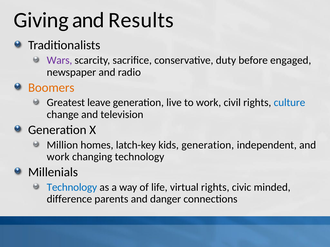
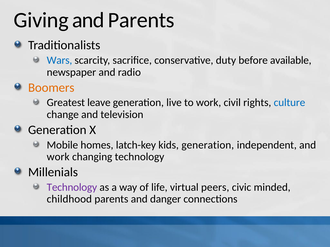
and Results: Results -> Parents (141, 20)
Wars colour: purple -> blue (59, 60)
engaged: engaged -> available (291, 60)
Million: Million -> Mobile (62, 145)
Technology colour: blue -> purple (72, 188)
virtual rights: rights -> peers (215, 188)
difference: difference -> childhood (69, 199)
